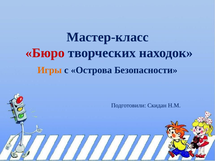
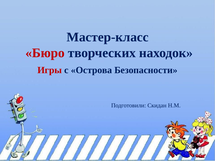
Игры colour: orange -> red (50, 70)
